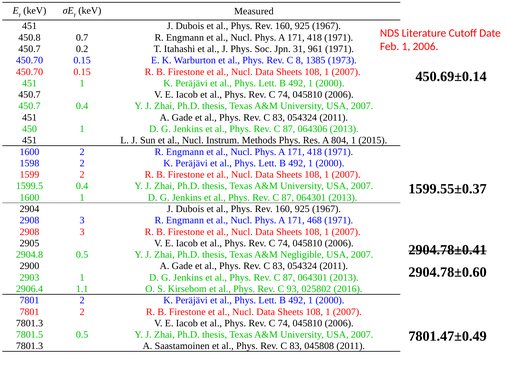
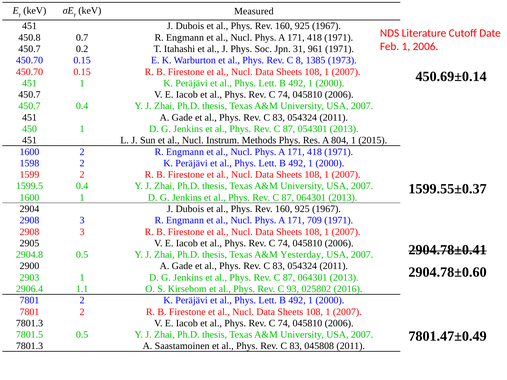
064306: 064306 -> 054301 (312, 129)
468: 468 -> 709 (314, 220)
Negligible: Negligible -> Yesterday (302, 255)
